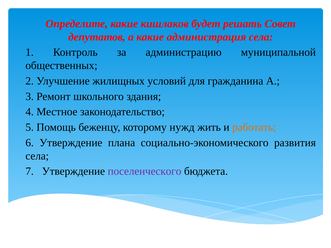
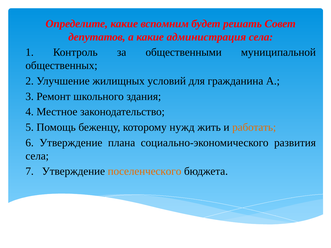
кишлаков: кишлаков -> вспомним (165, 24)
администрацию: администрацию -> общественными (184, 52)
поселенческого colour: purple -> orange (145, 172)
